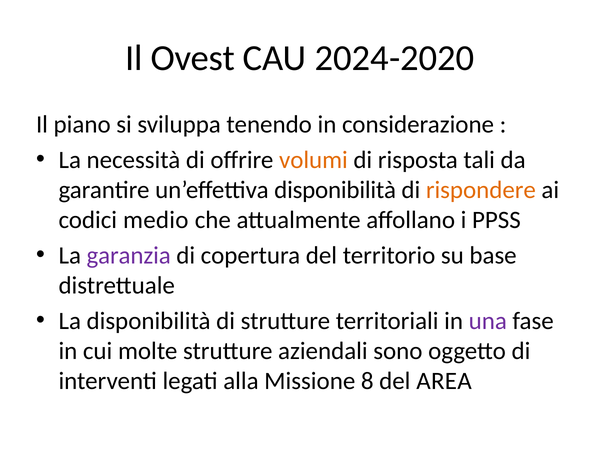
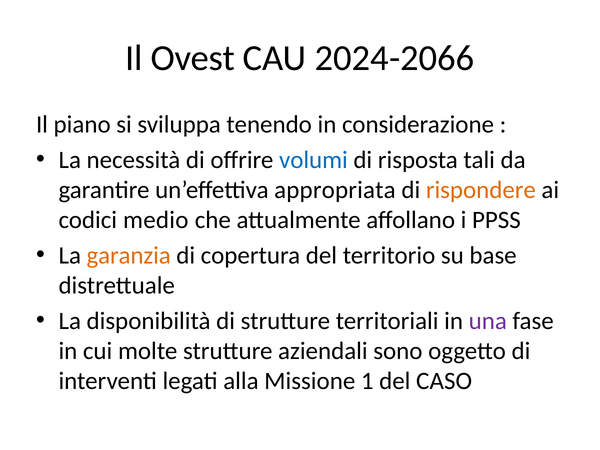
2024-2020: 2024-2020 -> 2024-2066 (395, 58)
volumi colour: orange -> blue (313, 160)
un’effettiva disponibilità: disponibilità -> appropriata (335, 190)
garanzia colour: purple -> orange (129, 255)
8: 8 -> 1 (367, 381)
AREA: AREA -> CASO (444, 381)
